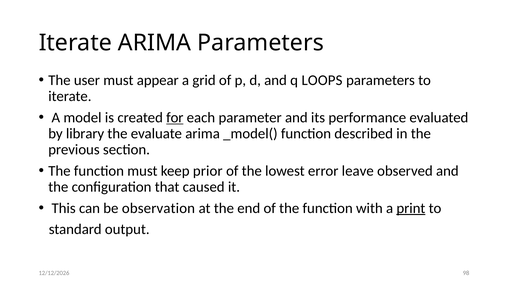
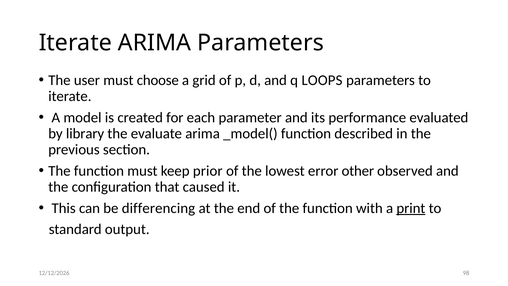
appear: appear -> choose (158, 80)
for underline: present -> none (175, 117)
leave: leave -> other (358, 171)
observation: observation -> differencing (158, 208)
